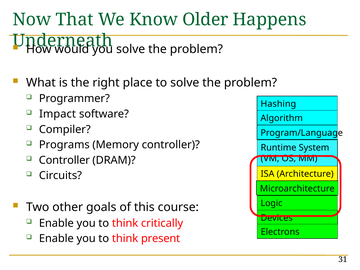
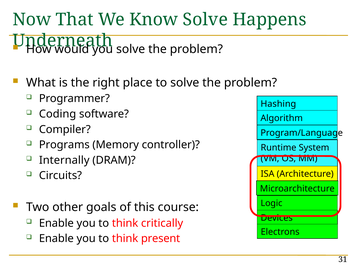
Know Older: Older -> Solve (205, 20)
Impact: Impact -> Coding (58, 114)
Controller: Controller -> Internally (64, 160)
